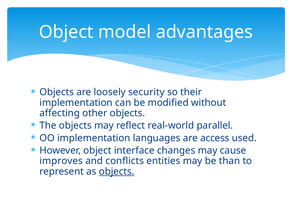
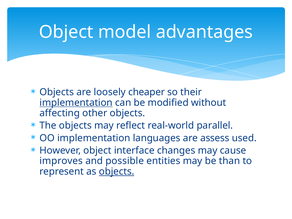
security: security -> cheaper (147, 92)
implementation underline: none -> present (76, 103)
access: access -> assess (215, 138)
conflicts: conflicts -> possible (125, 161)
